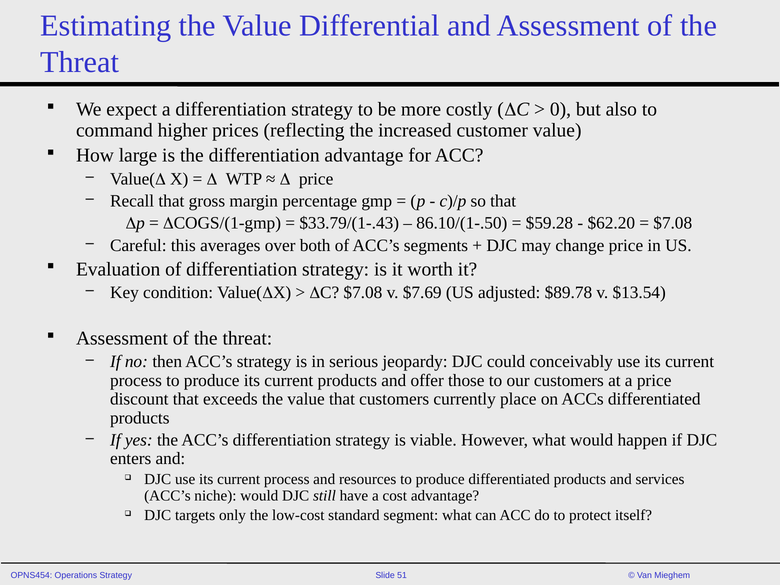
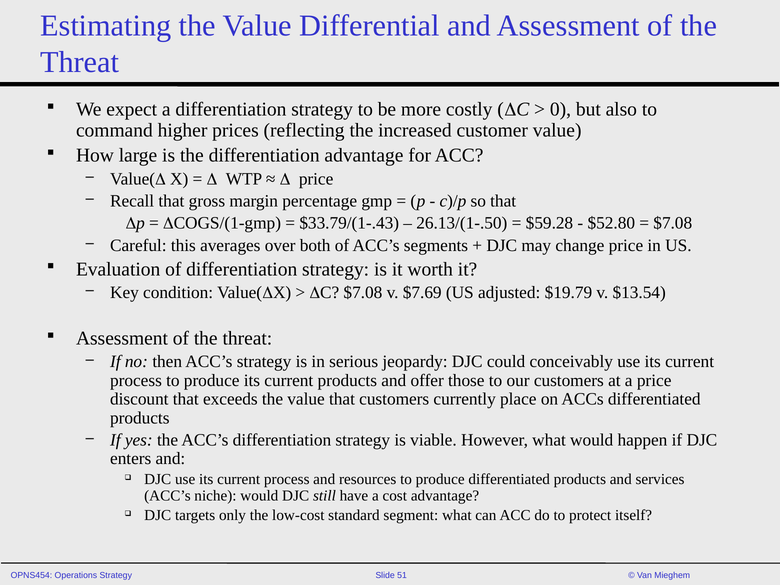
86.10/(1-.50: 86.10/(1-.50 -> 26.13/(1-.50 (462, 223)
$62.20: $62.20 -> $52.80 (611, 223)
$89.78: $89.78 -> $19.79 (568, 292)
